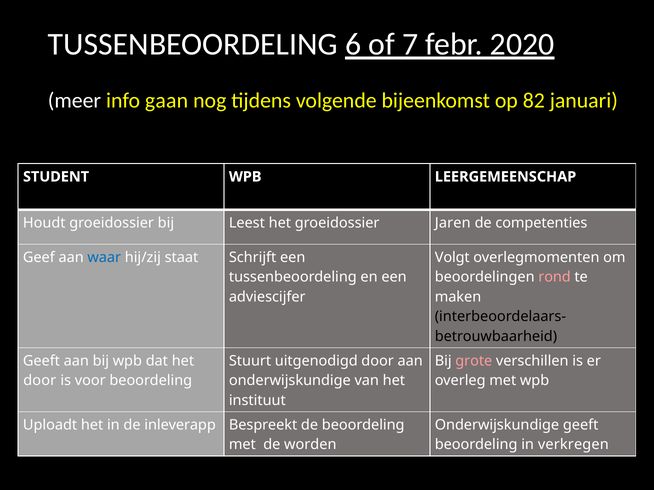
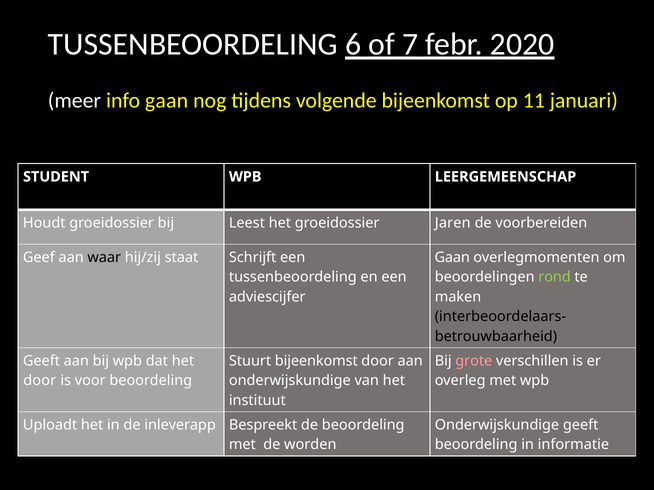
82: 82 -> 11 (534, 101)
competenties: competenties -> voorbereiden (541, 223)
waar colour: blue -> black (104, 258)
Volgt: Volgt -> Gaan (452, 258)
rond colour: pink -> light green (555, 277)
Stuurt uitgenodigd: uitgenodigd -> bijeenkomst (316, 361)
verkregen: verkregen -> informatie (573, 445)
